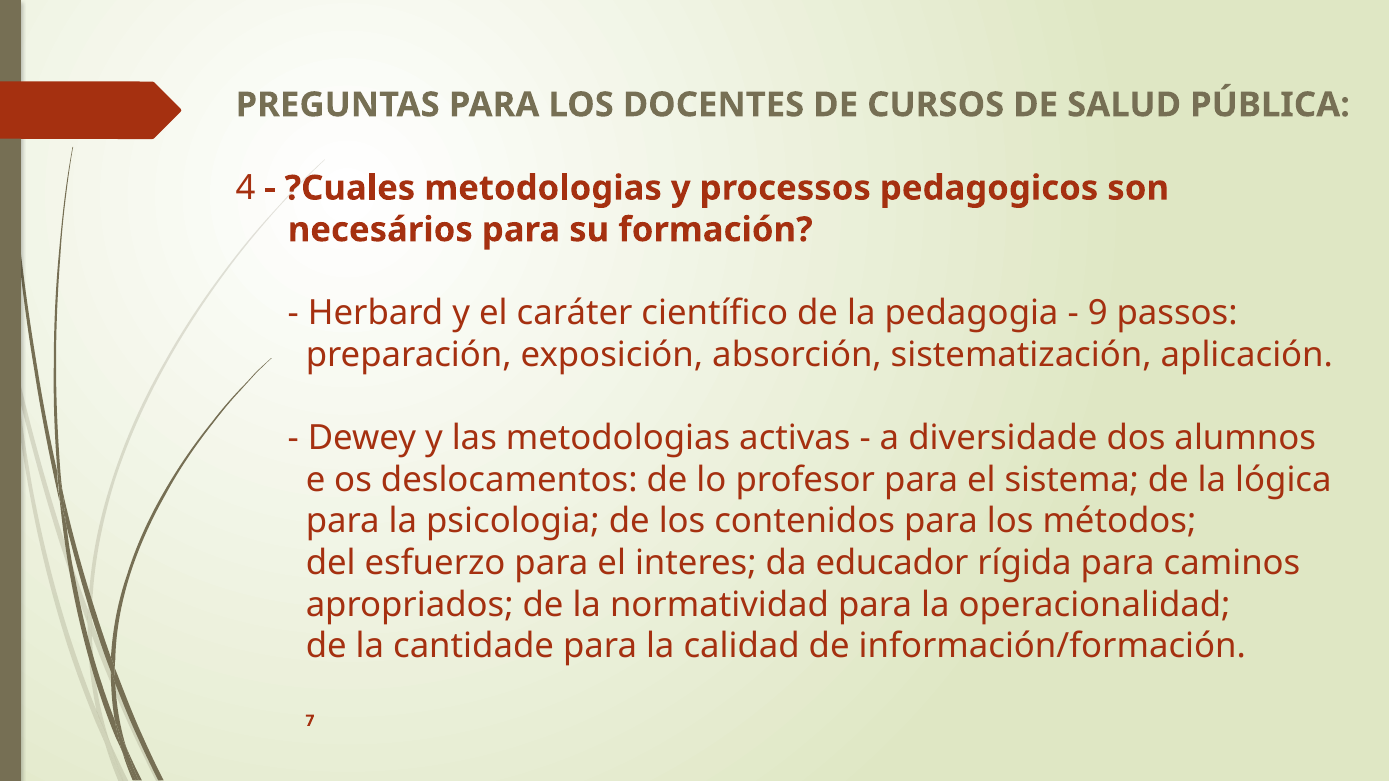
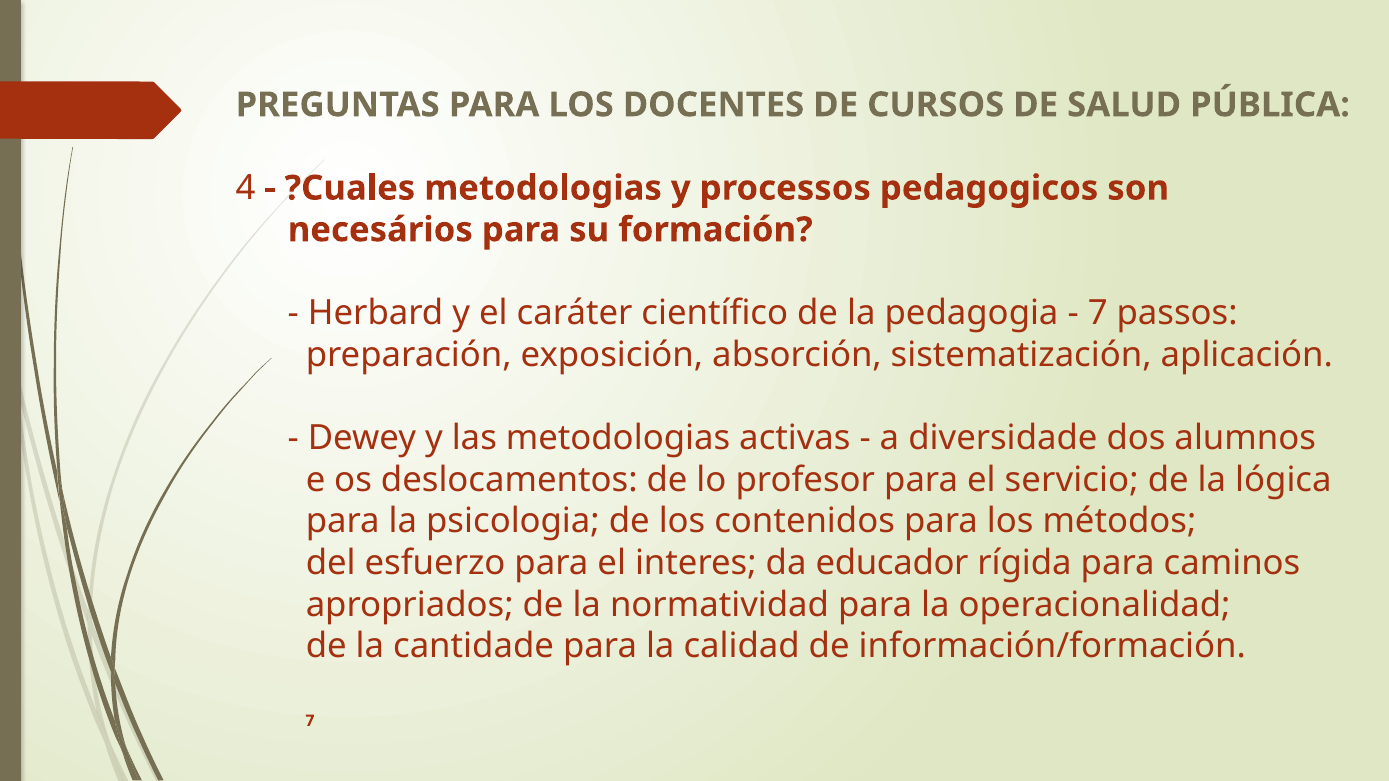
9: 9 -> 7 (1098, 313)
sistema: sistema -> servicio (1072, 480)
